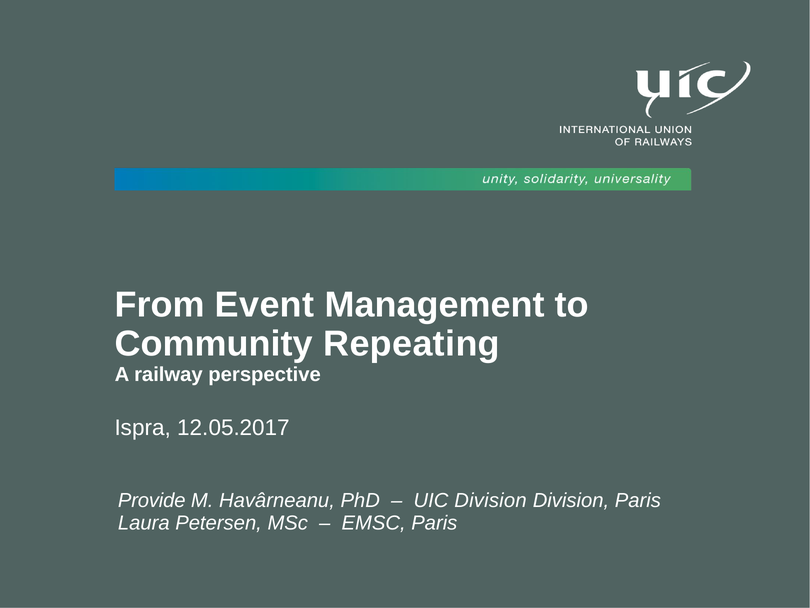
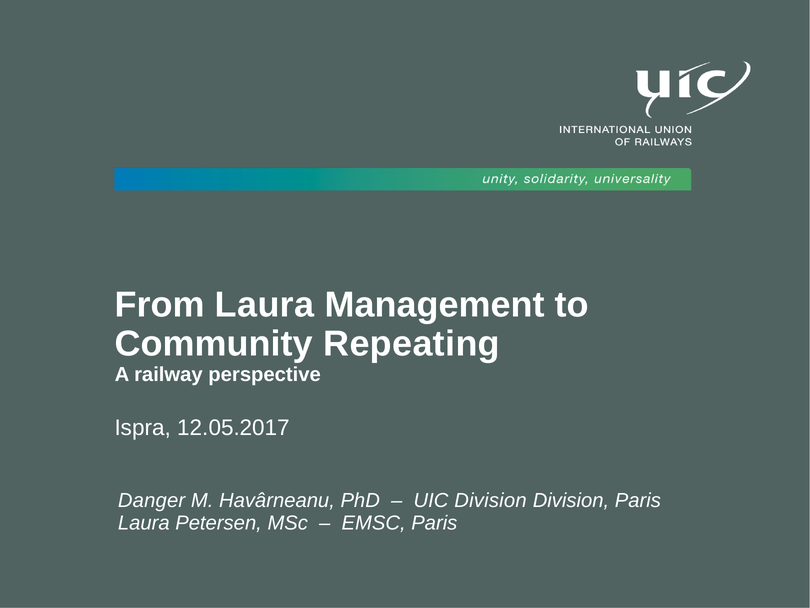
From Event: Event -> Laura (265, 305)
Provide: Provide -> Danger (152, 500)
